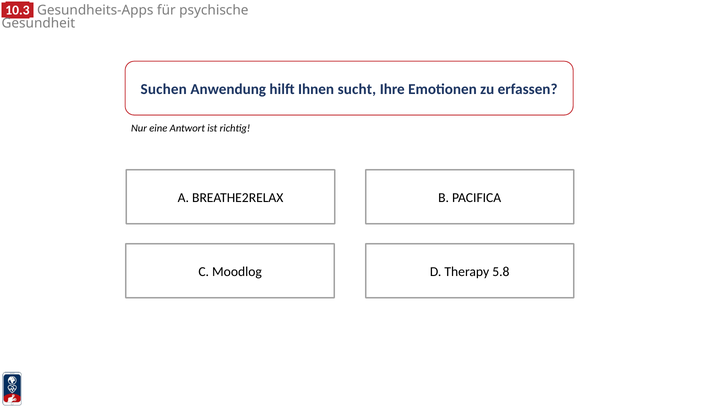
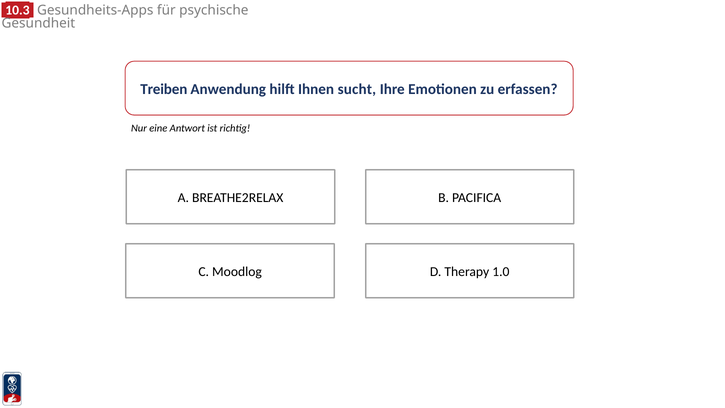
Suchen: Suchen -> Treiben (164, 89)
5.8: 5.8 -> 1.0 (501, 272)
